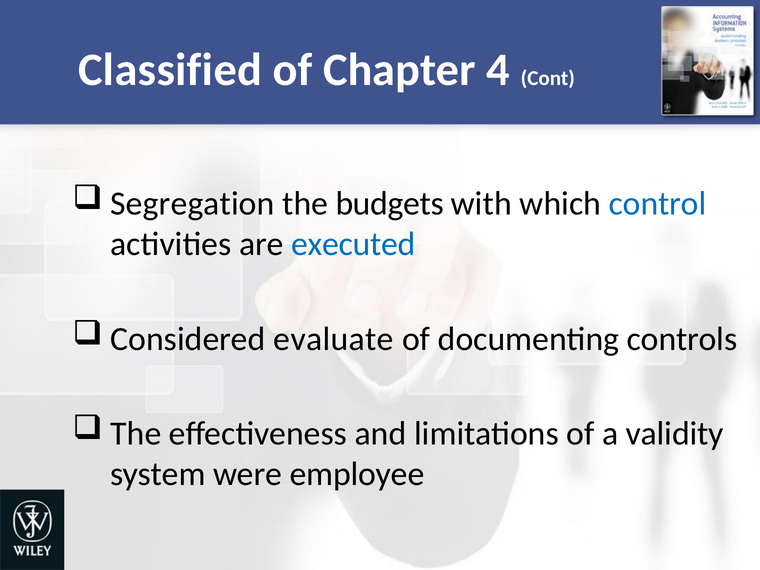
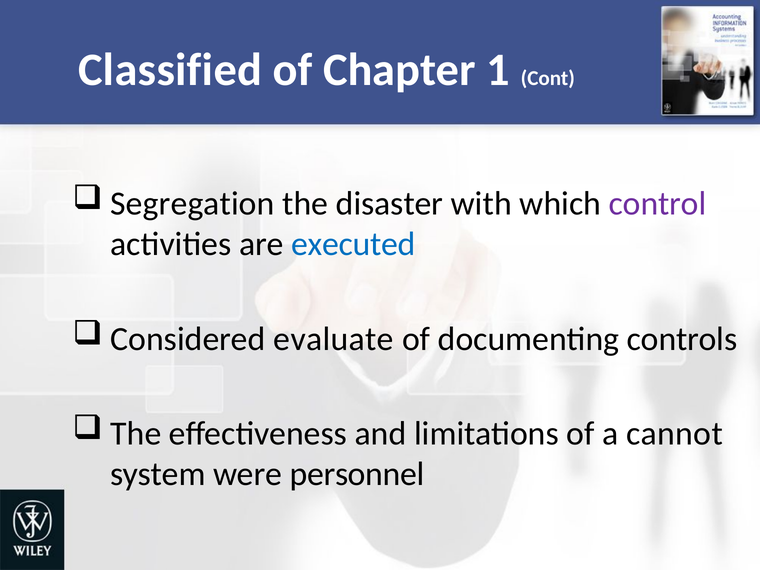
4: 4 -> 1 (498, 70)
budgets: budgets -> disaster (390, 204)
control colour: blue -> purple (658, 204)
validity: validity -> cannot (674, 434)
employee: employee -> personnel (357, 474)
